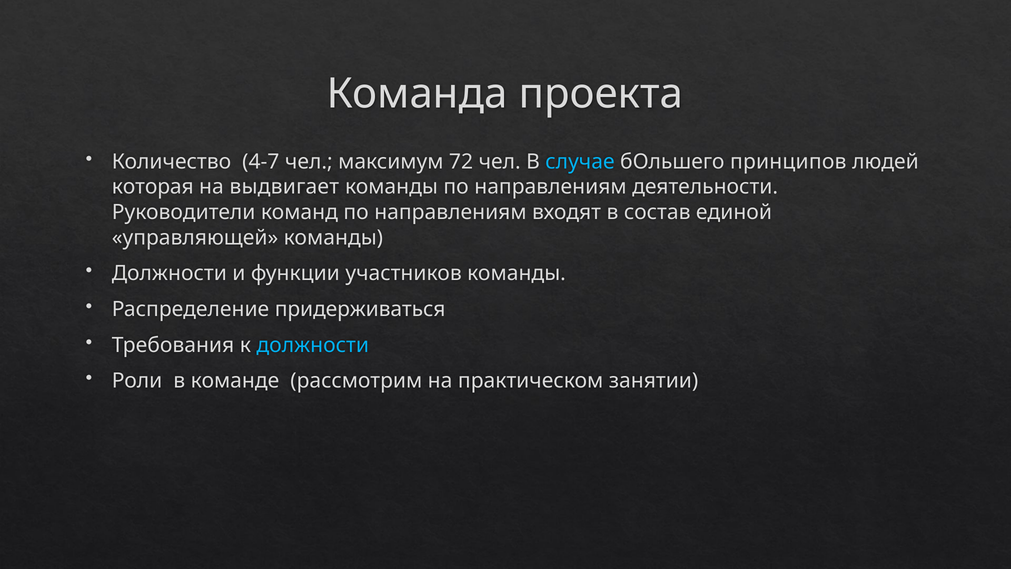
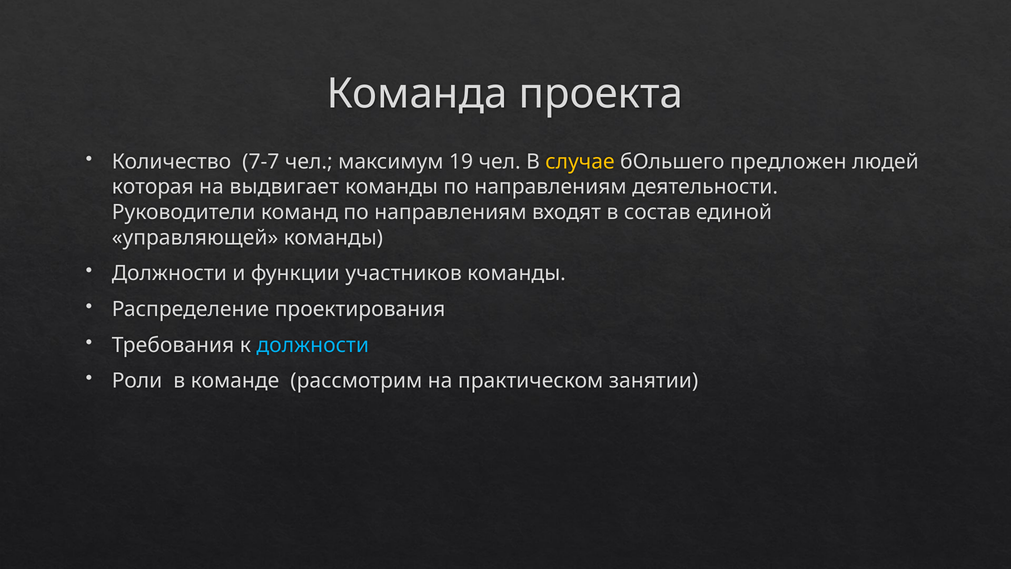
4-7: 4-7 -> 7-7 (261, 162)
72: 72 -> 19 (461, 162)
случае colour: light blue -> yellow (580, 162)
принципов: принципов -> предложен (788, 162)
придерживаться: придерживаться -> проектирования (360, 309)
